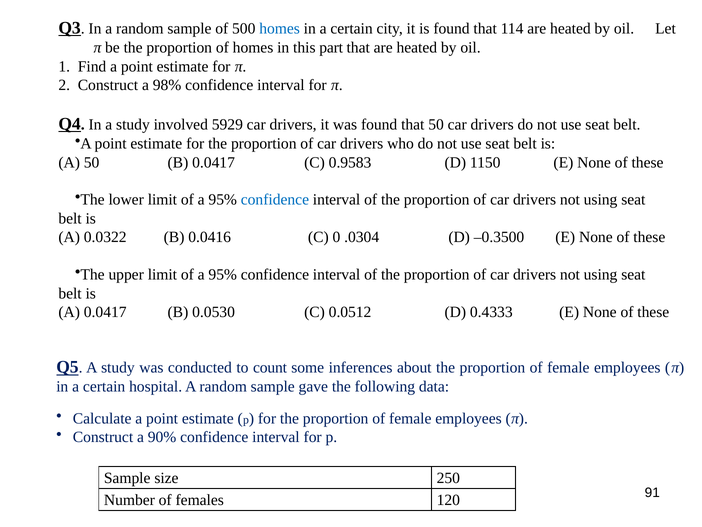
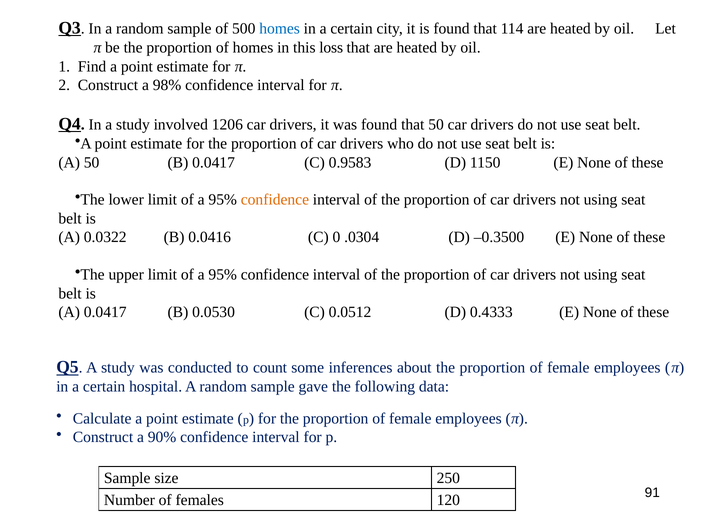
part: part -> loss (331, 48)
5929: 5929 -> 1206 (227, 124)
confidence colour: blue -> orange (275, 200)
